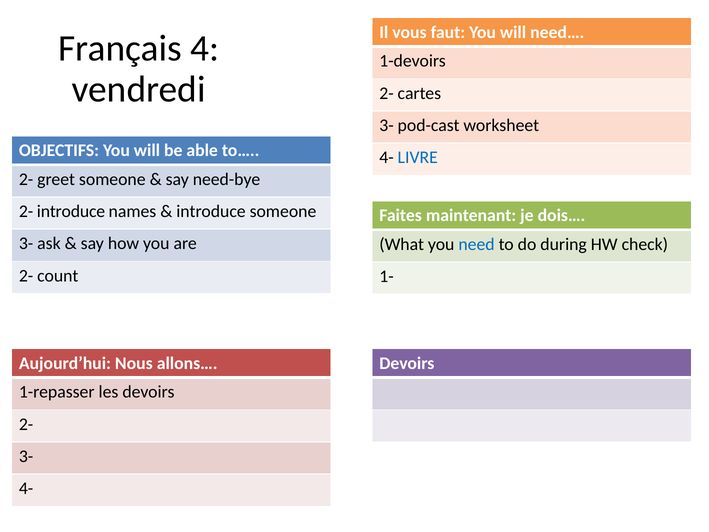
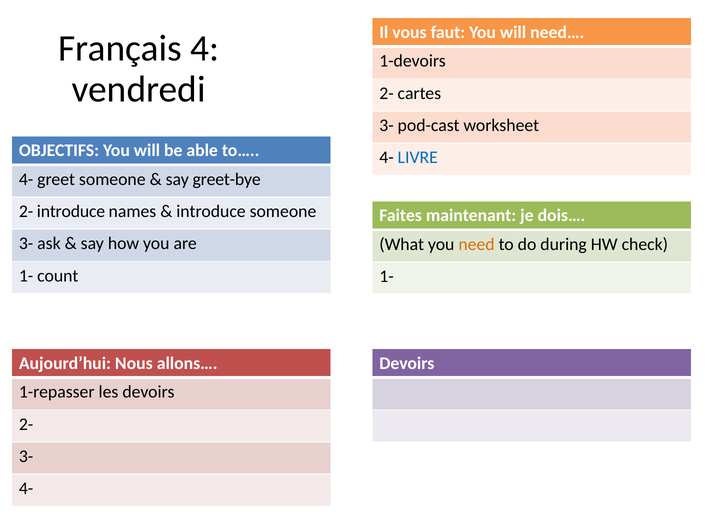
2-: 2- -> 4- (26, 179)
need-bye: need-bye -> greet-bye (227, 179)
need colour: blue -> orange (477, 244)
2-: 2- -> 1- (26, 276)
